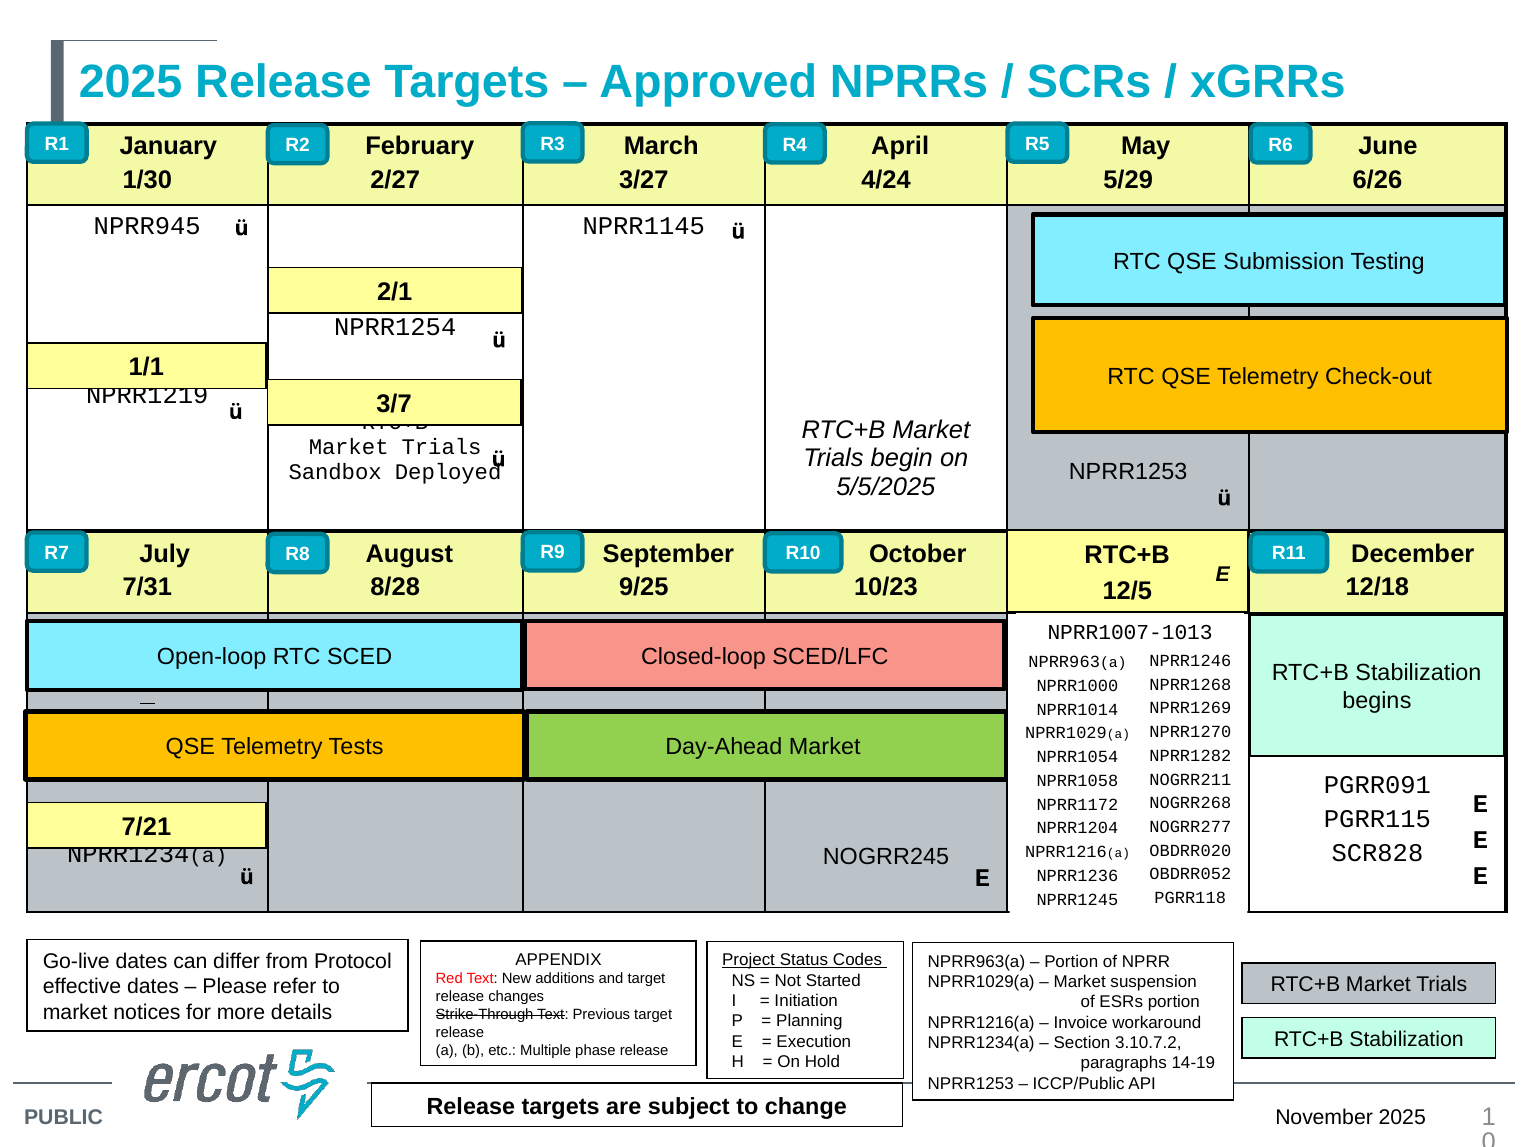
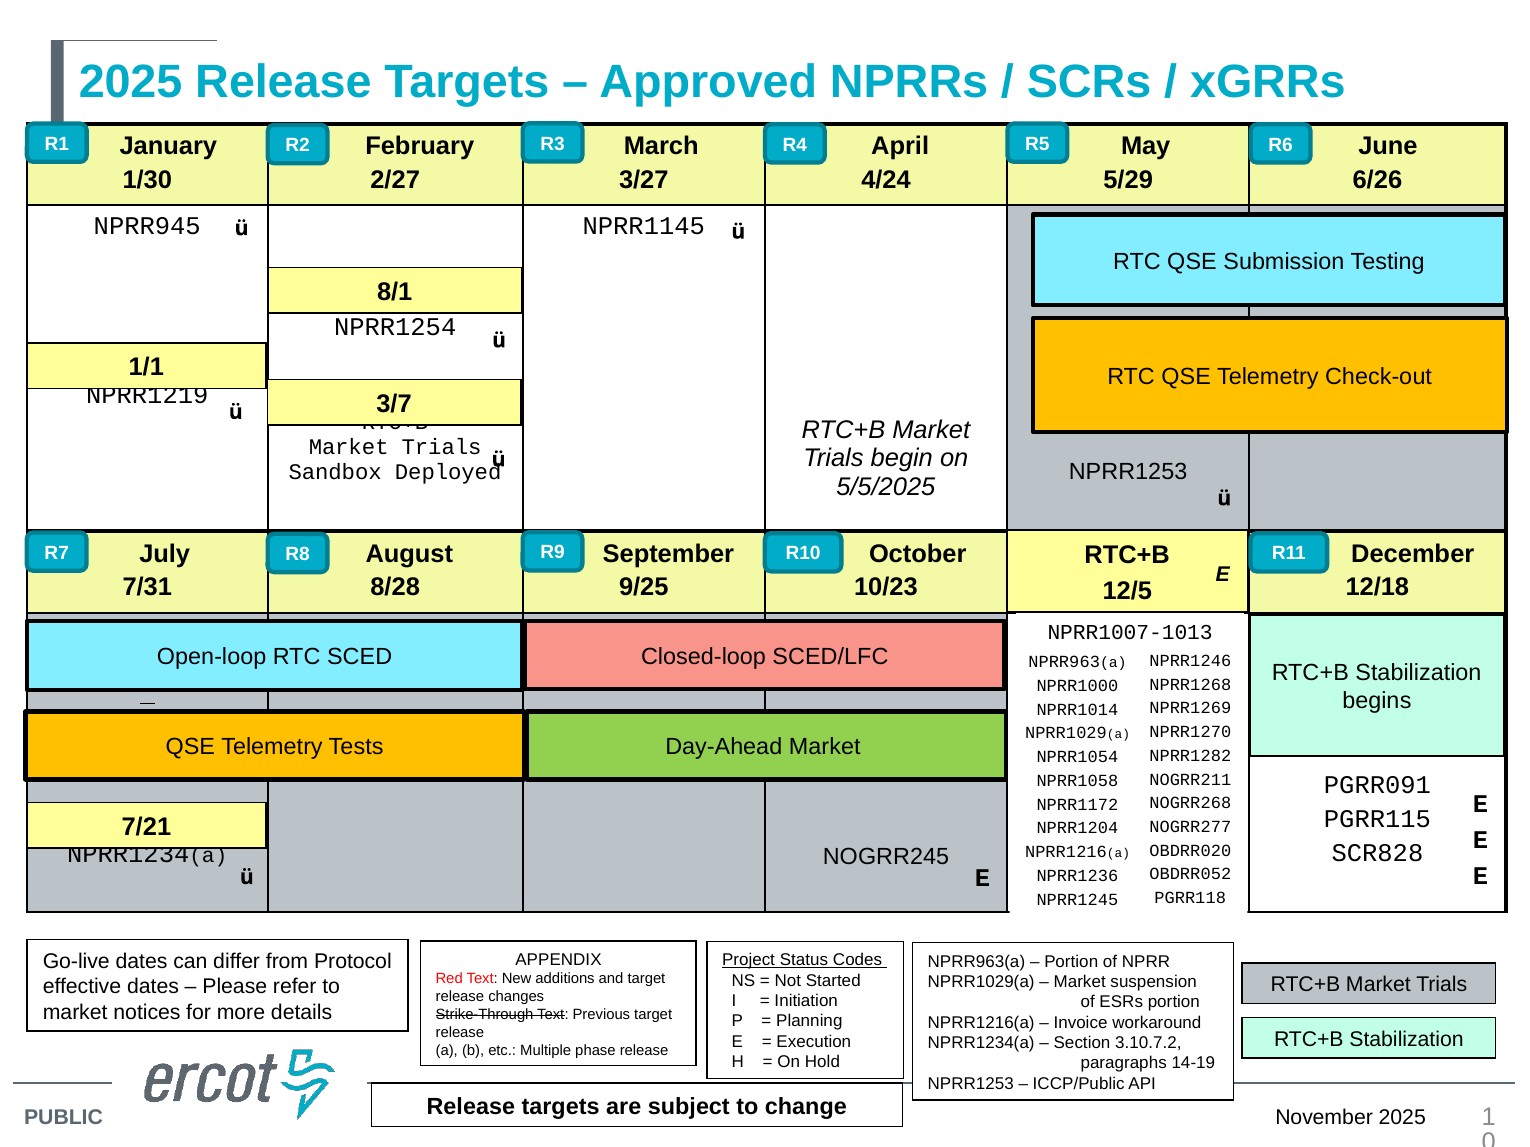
2/1: 2/1 -> 8/1 (395, 292)
